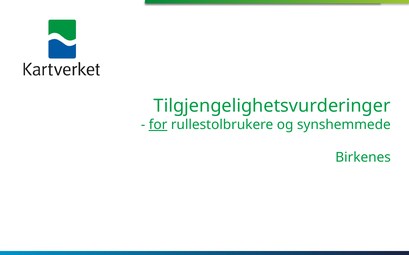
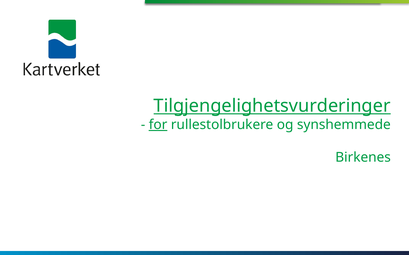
Tilgjengelighetsvurderinger underline: none -> present (272, 106)
